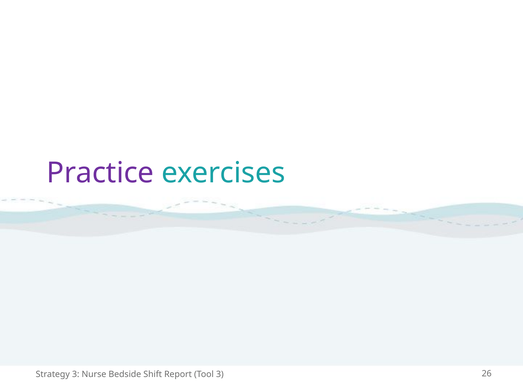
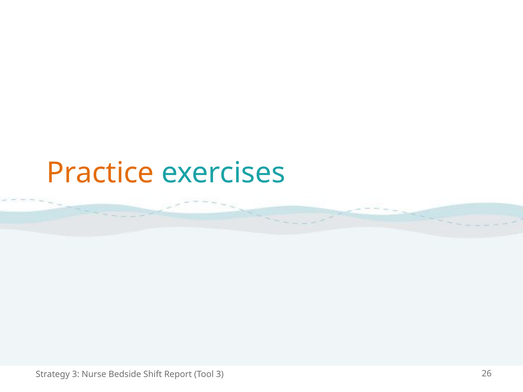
Practice colour: purple -> orange (100, 173)
